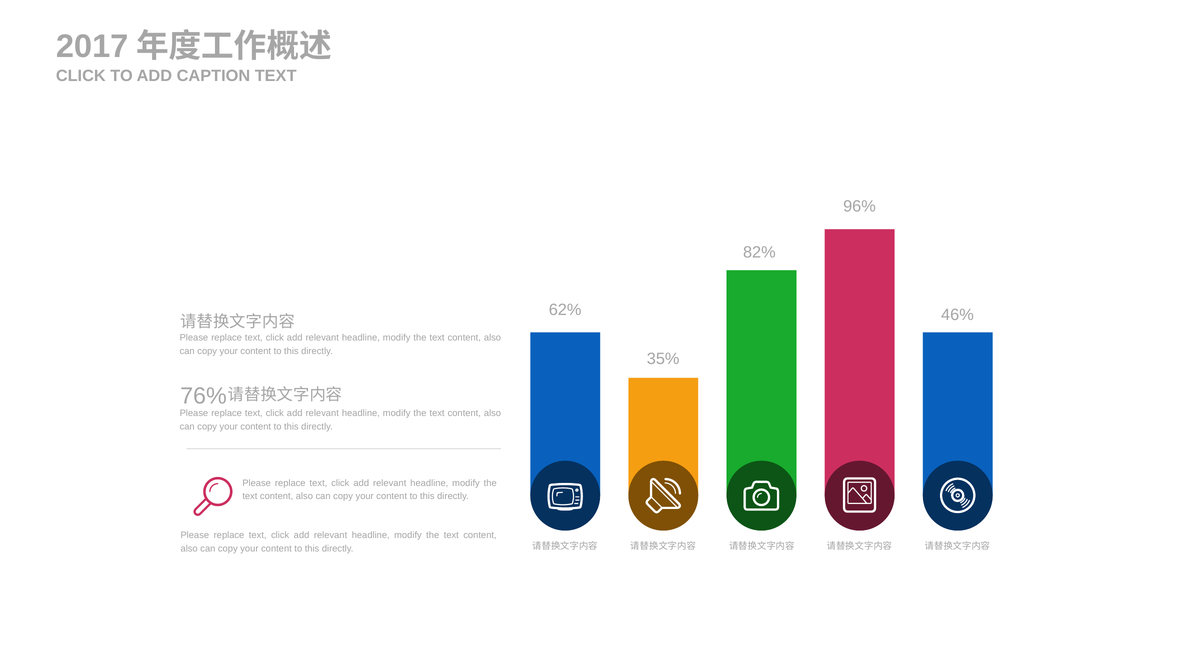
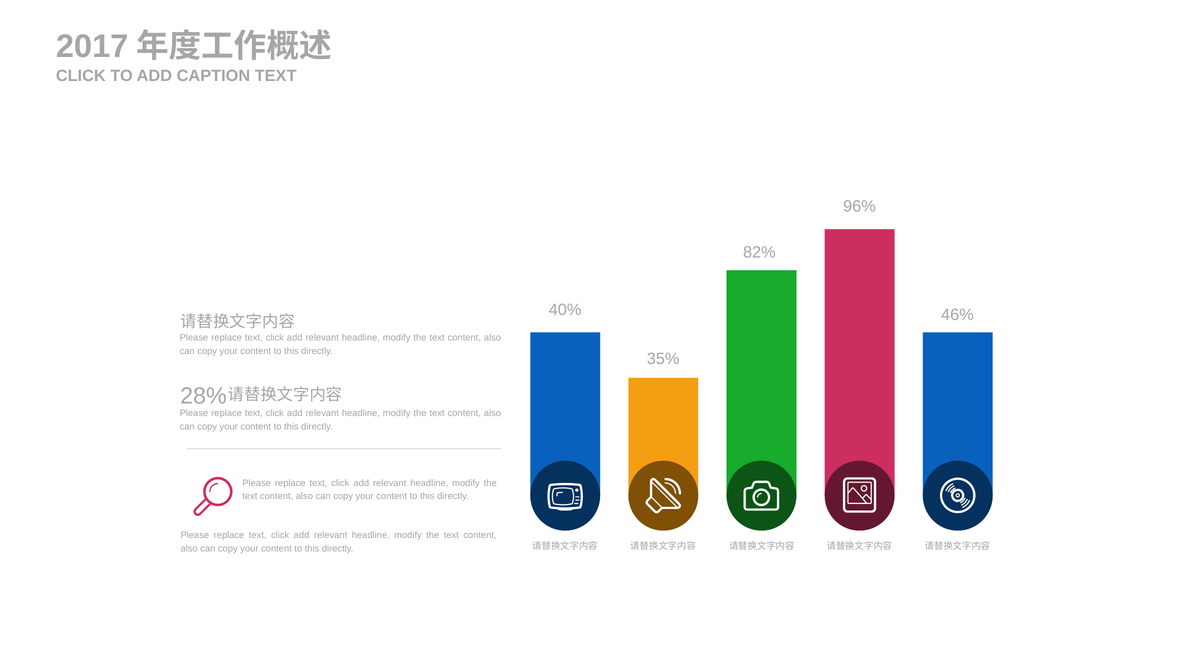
62%: 62% -> 40% (565, 310)
76%: 76% -> 28% (203, 396)
